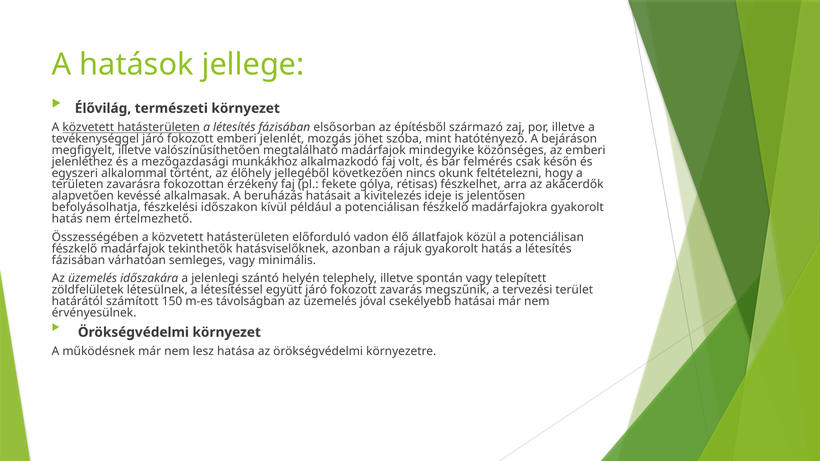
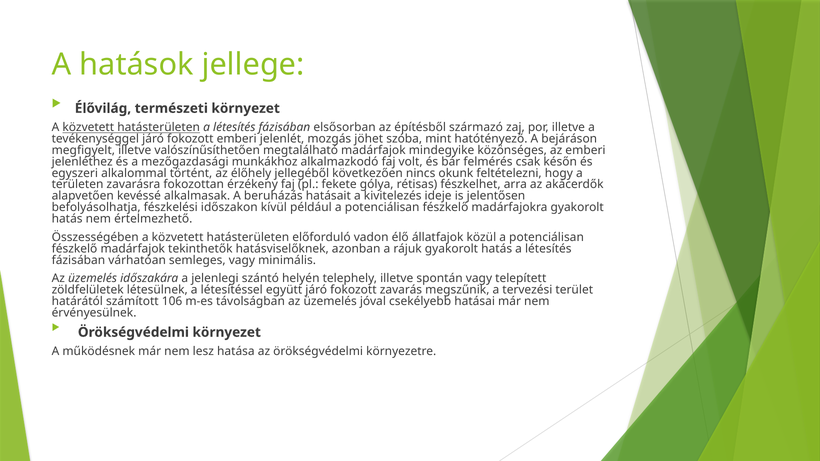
150: 150 -> 106 (172, 302)
